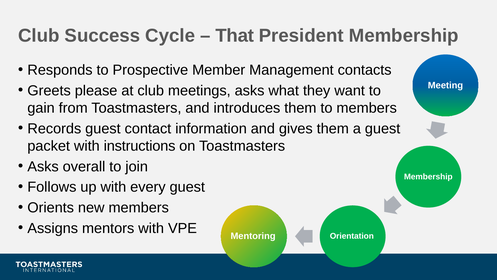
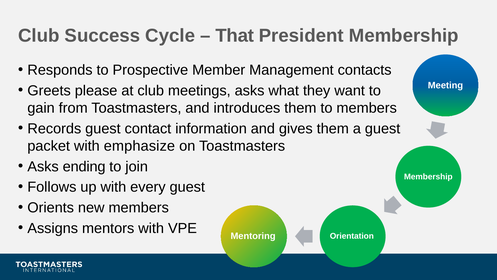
instructions: instructions -> emphasize (139, 146)
overall: overall -> ending (84, 166)
